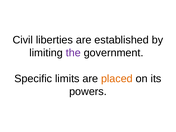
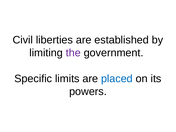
placed colour: orange -> blue (117, 79)
